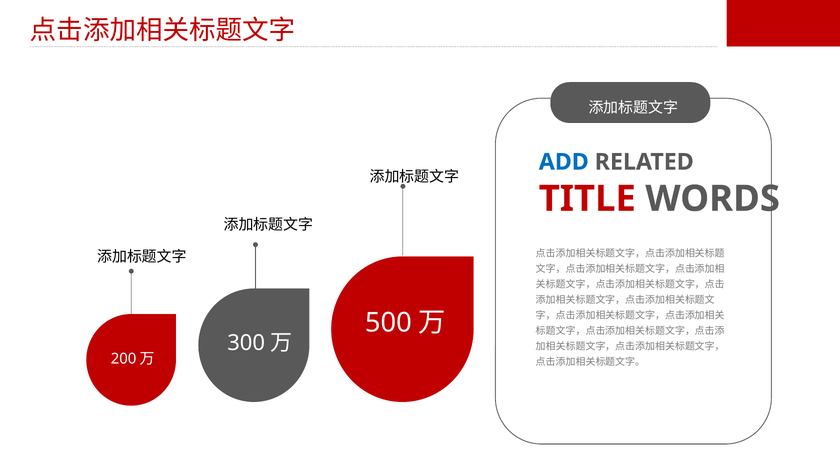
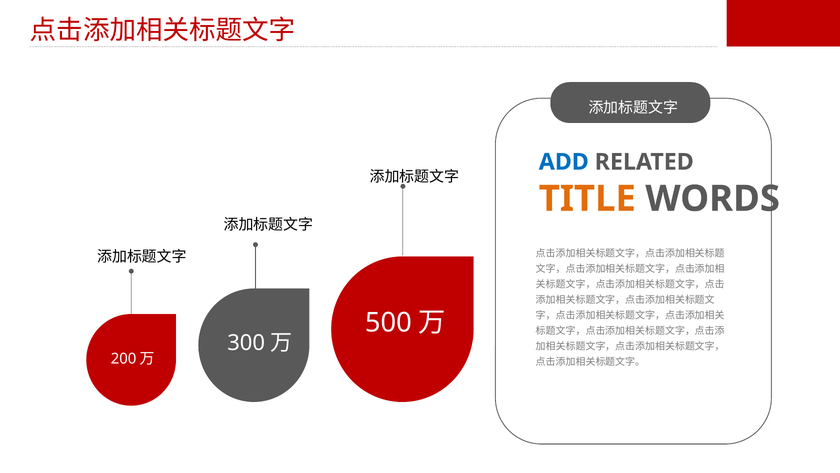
TITLE colour: red -> orange (587, 199)
